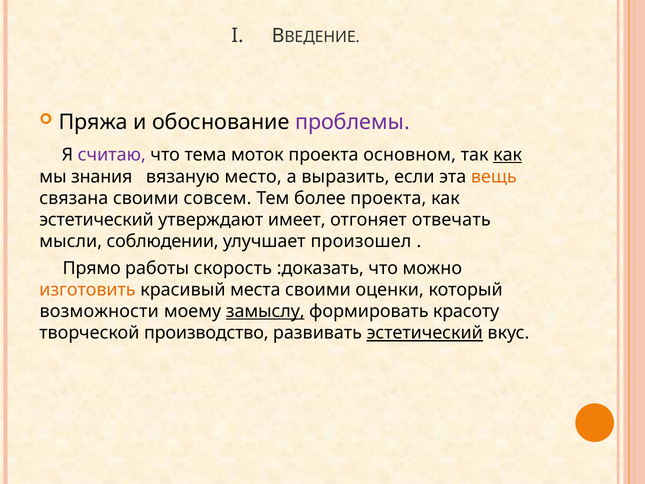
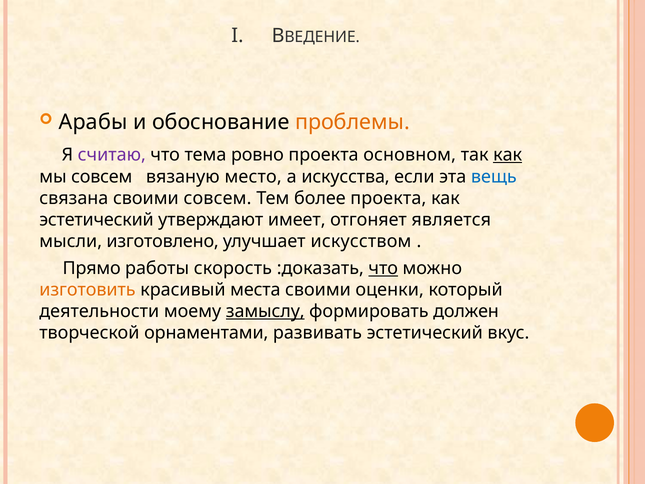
Пряжа: Пряжа -> Арабы (93, 122)
проблемы colour: purple -> orange (352, 122)
моток: моток -> ровно (257, 155)
мы знания: знания -> совсем (102, 177)
выразить: выразить -> искусства (346, 177)
вещь colour: orange -> blue (494, 177)
отвечать: отвечать -> является (451, 220)
соблюдении: соблюдении -> изготовлено (163, 241)
произошел: произошел -> искусством (361, 241)
что underline: none -> present (383, 268)
возможности: возможности -> деятельности (99, 311)
красоту: красоту -> должен (466, 311)
производство: производство -> орнаментами (206, 333)
эстетический underline: present -> none (425, 333)
